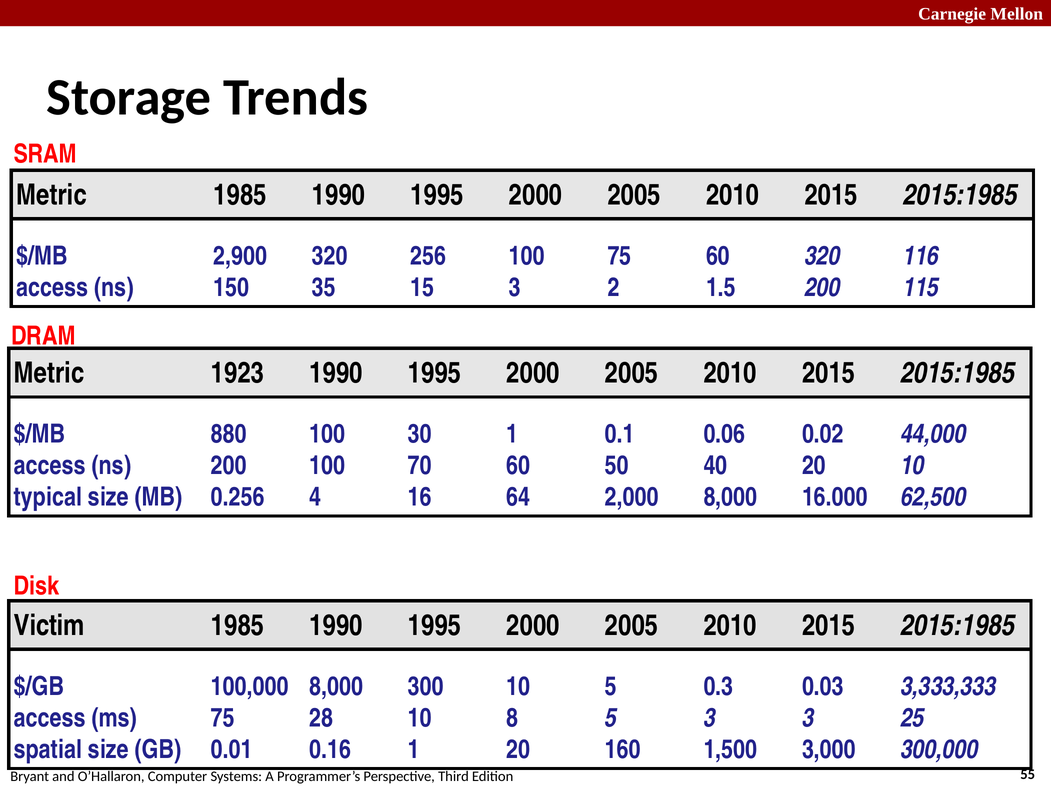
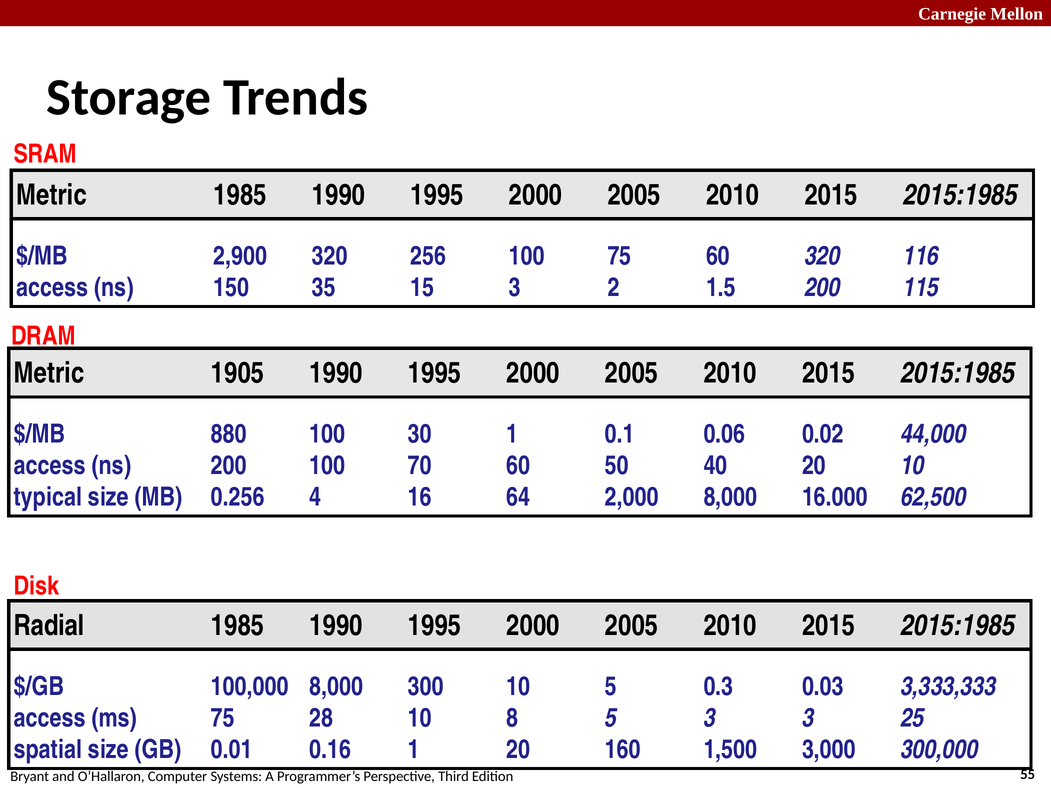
1923: 1923 -> 1905 (238, 373)
Victim: Victim -> Radial (49, 626)
